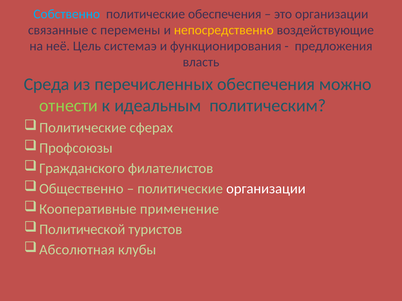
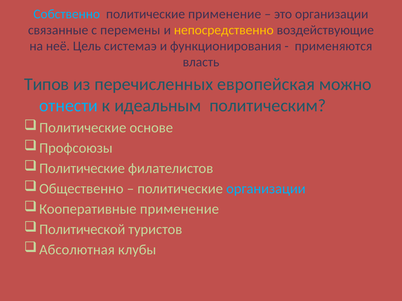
политические обеспечения: обеспечения -> применение (225, 14)
предложения: предложения -> применяются (334, 46)
Среда: Среда -> Типов (47, 84)
перечисленных обеспечения: обеспечения -> европейская (266, 84)
отнести colour: light green -> light blue (69, 106)
сферах: сферах -> основе (151, 128)
Гражданского: Гражданского -> Политические (82, 169)
организации colour: white -> light blue (266, 189)
